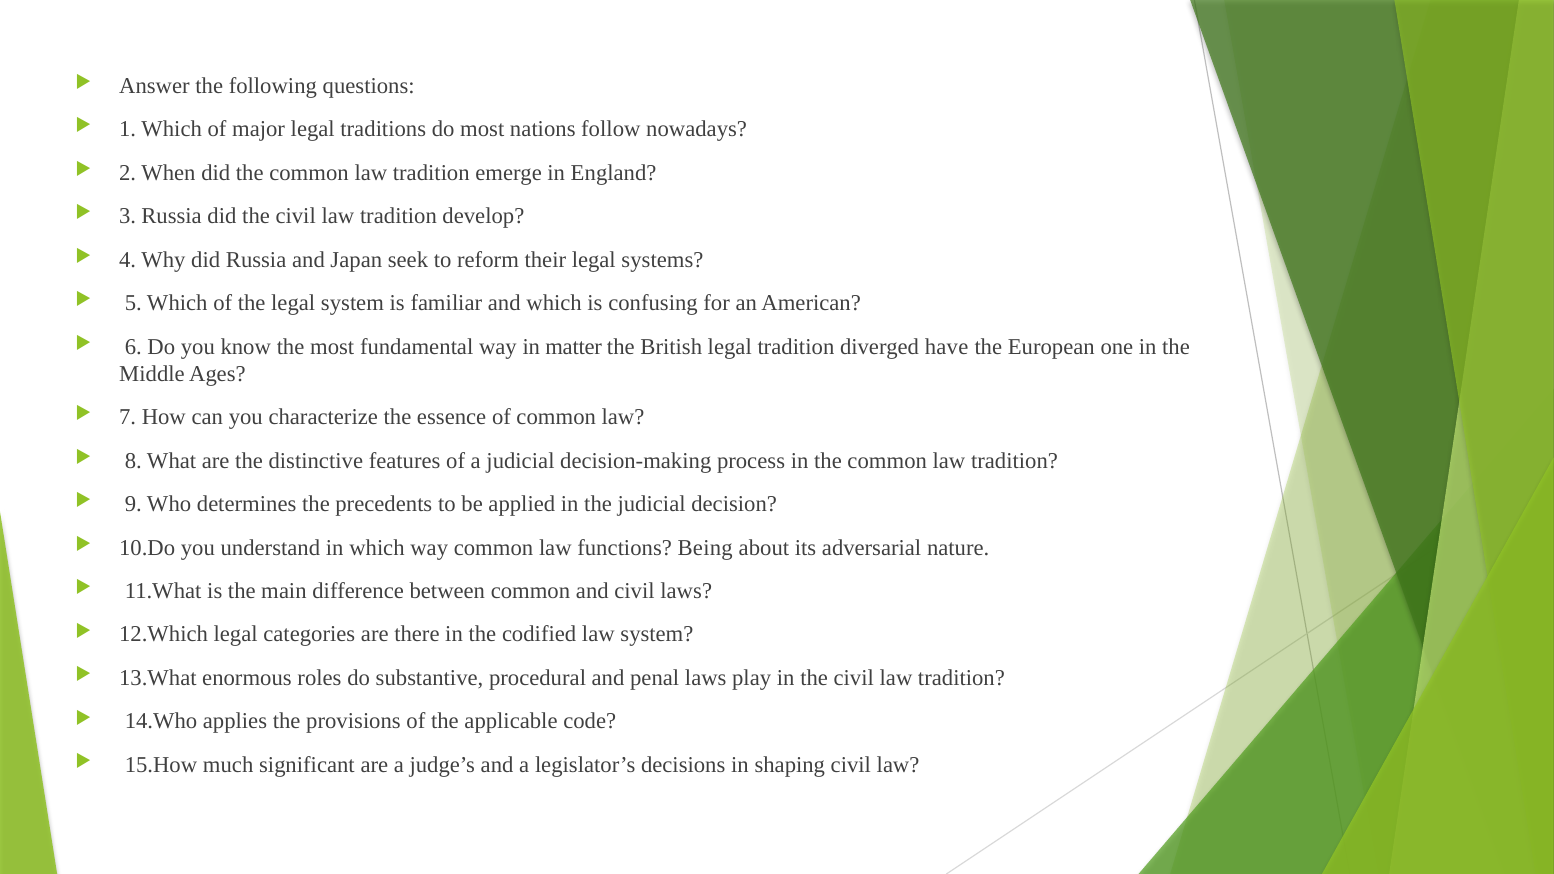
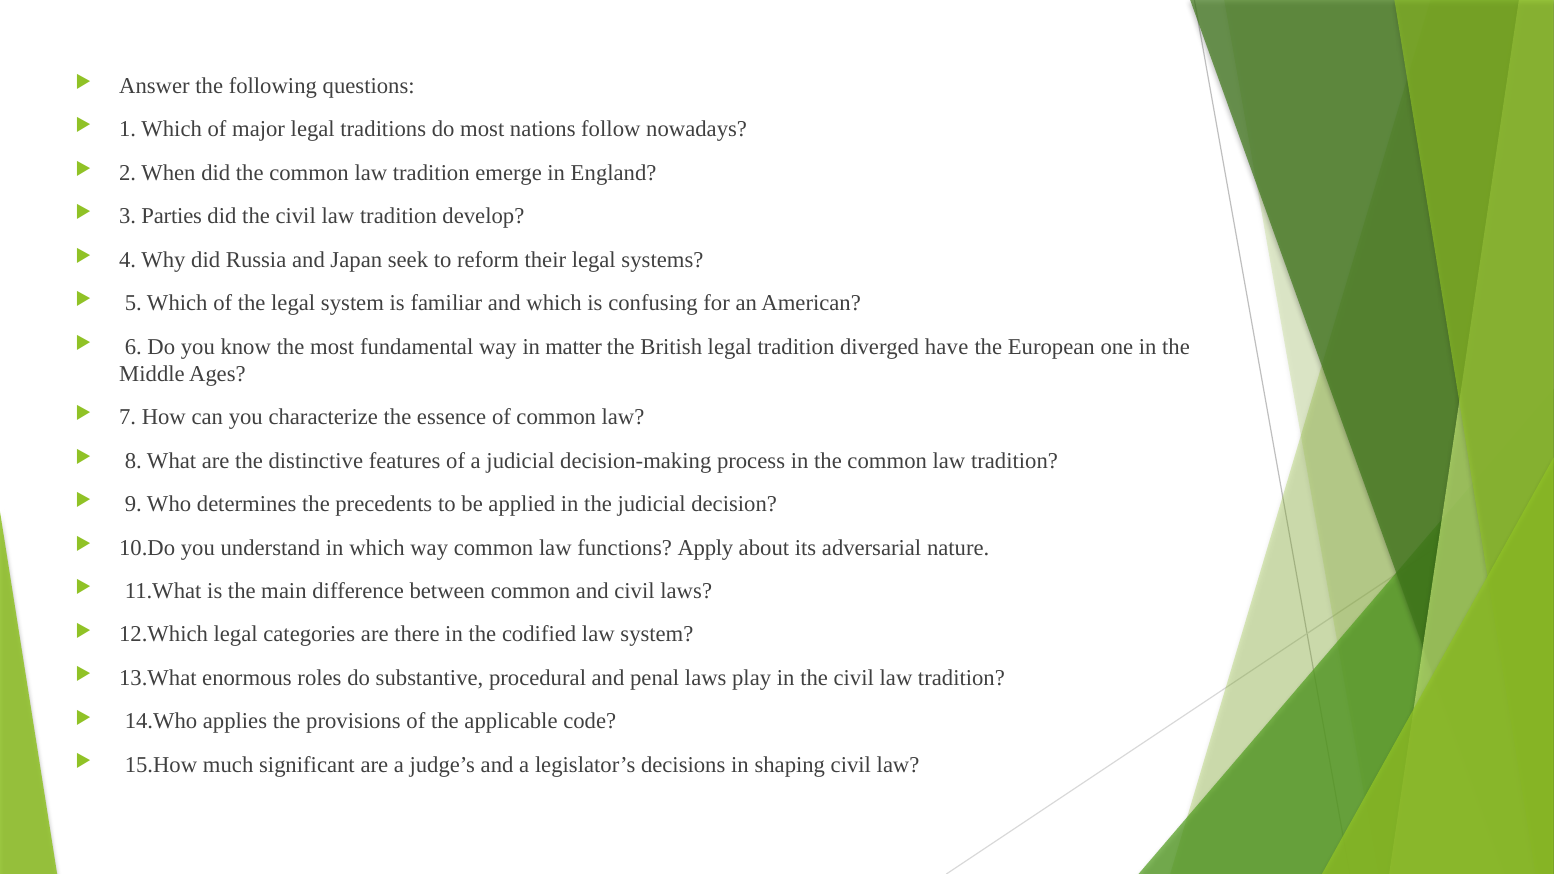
3 Russia: Russia -> Parties (172, 216)
Being: Being -> Apply (705, 548)
